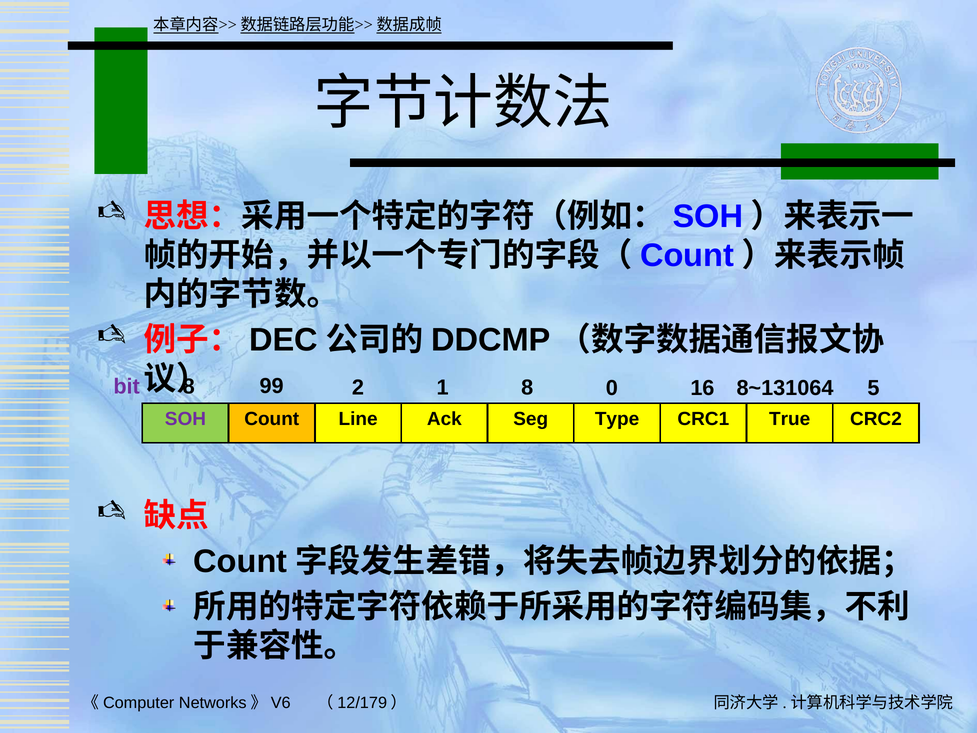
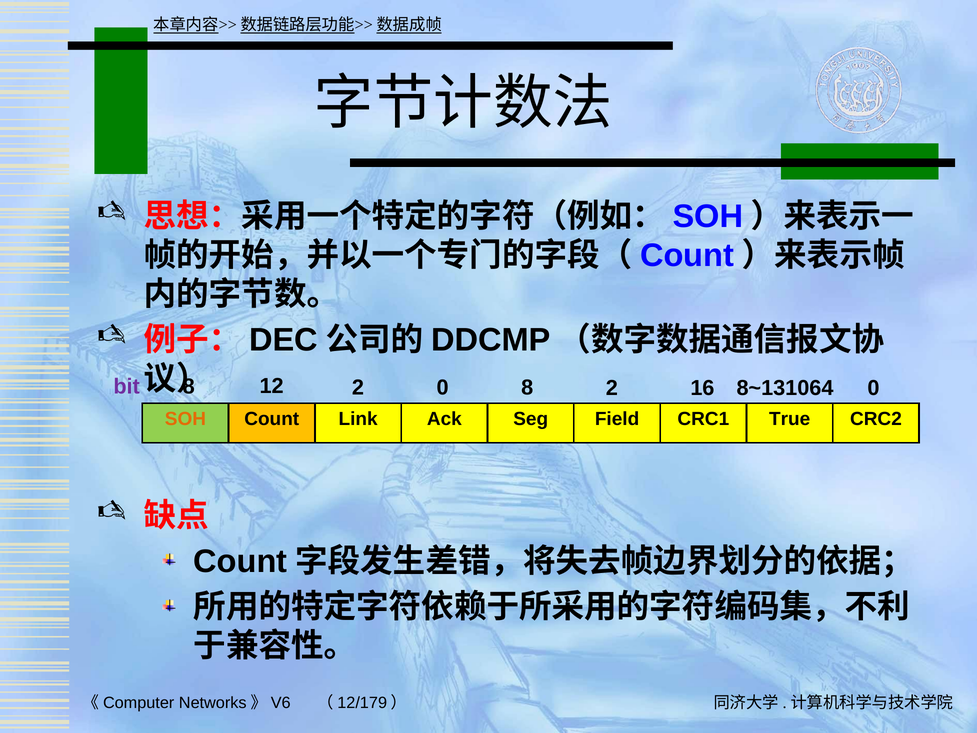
99: 99 -> 12 (272, 386)
2 1: 1 -> 0 (443, 387)
8 0: 0 -> 2 (612, 388)
16 5: 5 -> 0 (873, 388)
SOH colour: purple -> orange (185, 419)
Line: Line -> Link (358, 419)
Type: Type -> Field (617, 419)
